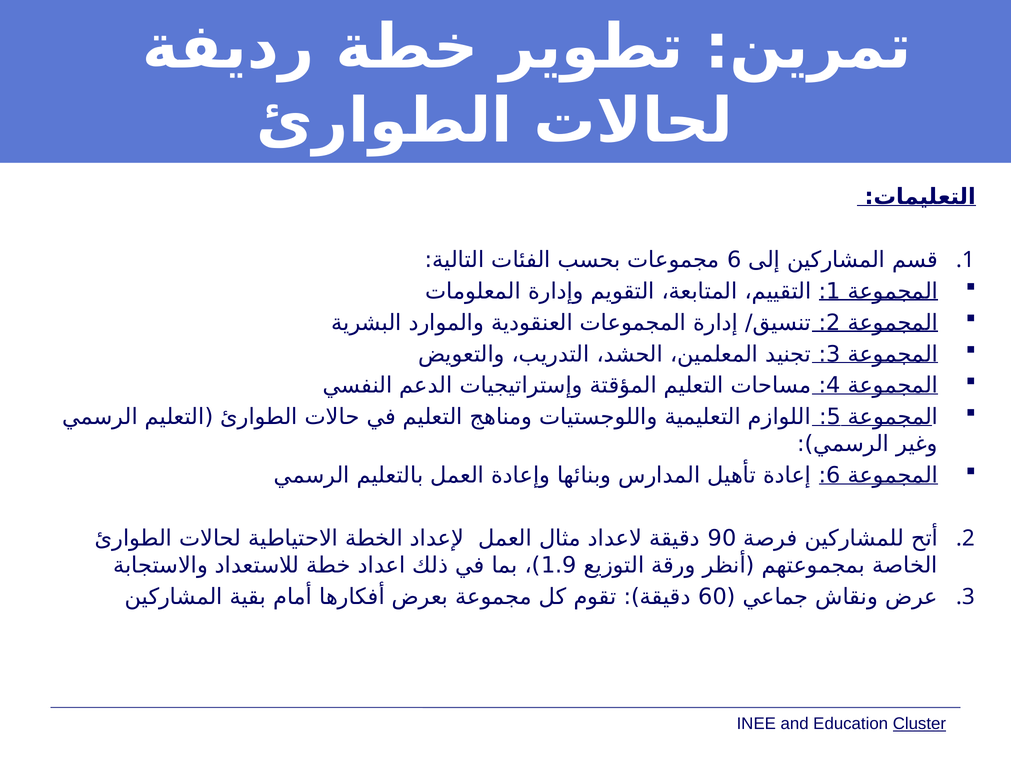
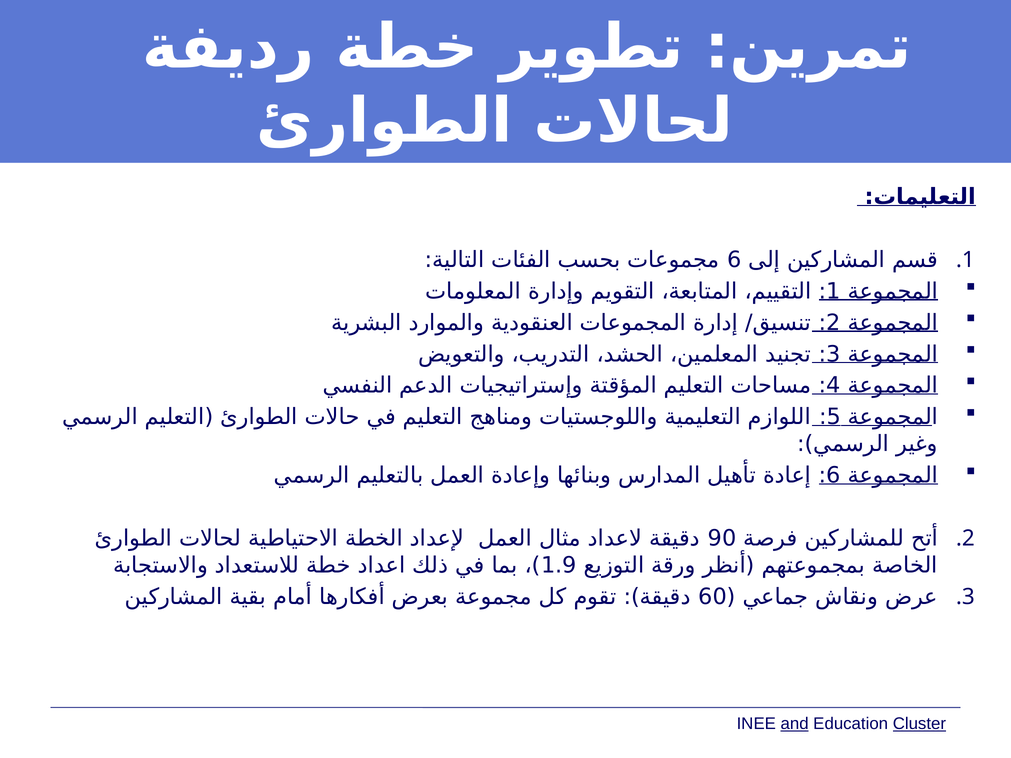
and underline: none -> present (795, 724)
